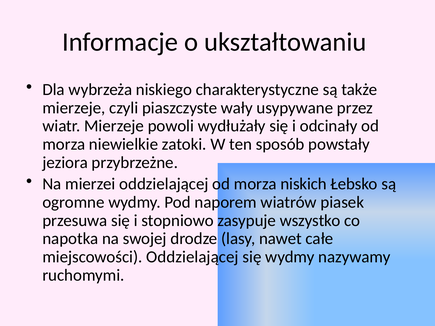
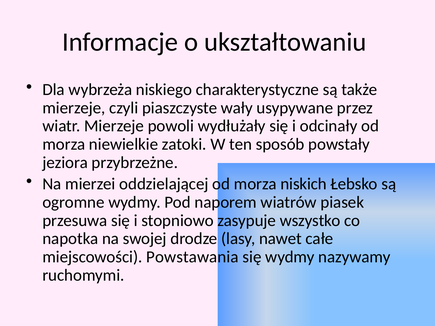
miejscowości Oddzielającej: Oddzielającej -> Powstawania (192, 257)
